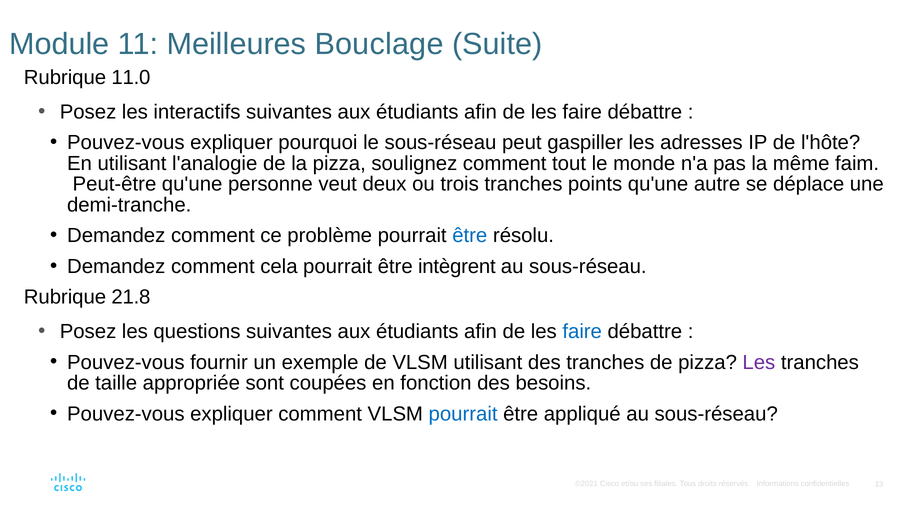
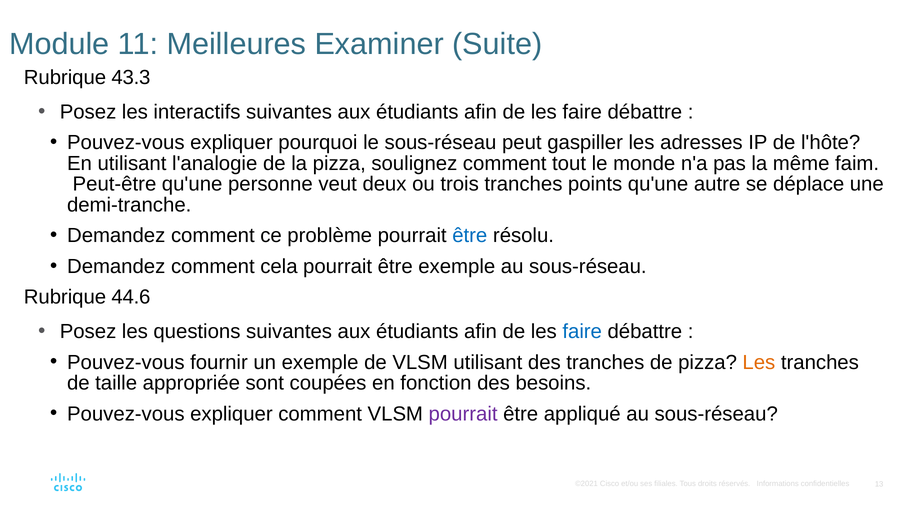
Bouclage: Bouclage -> Examiner (379, 44)
11.0: 11.0 -> 43.3 (131, 78)
être intègrent: intègrent -> exemple (457, 267)
21.8: 21.8 -> 44.6 (131, 297)
Les colour: purple -> orange (759, 363)
pourrait colour: blue -> purple (463, 414)
